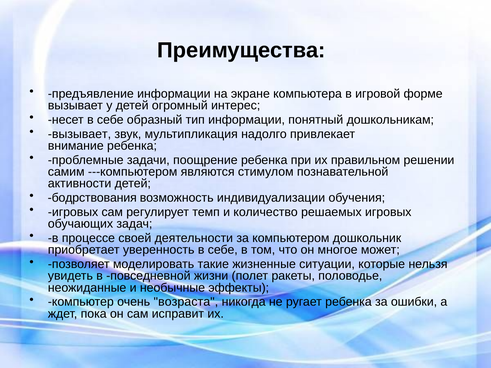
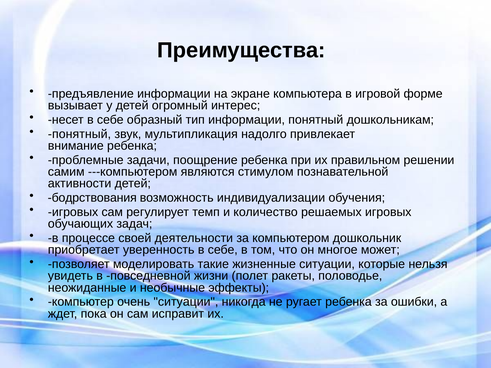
вызывает: вызывает -> понятный (79, 134)
очень возраста: возраста -> ситуации (186, 302)
